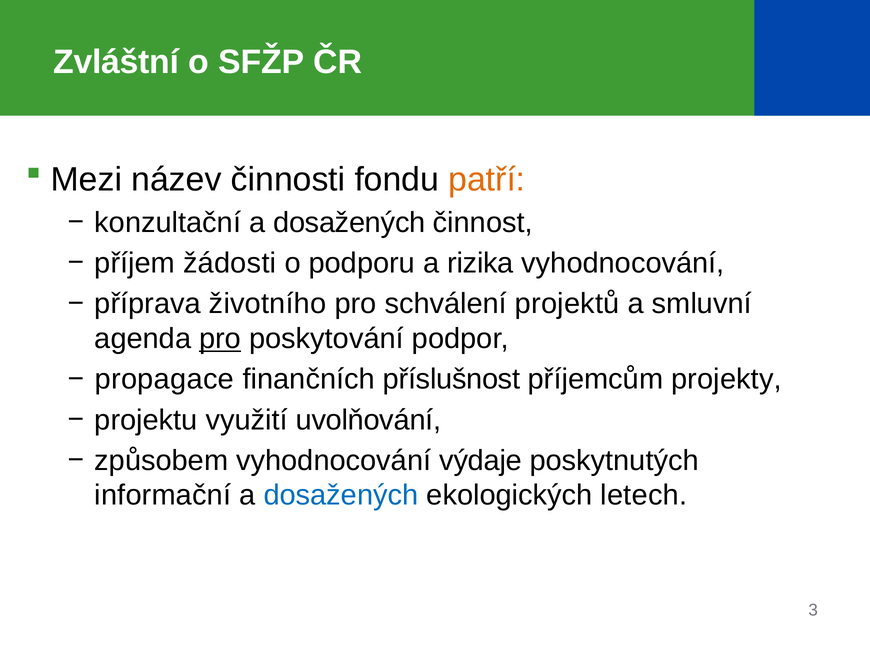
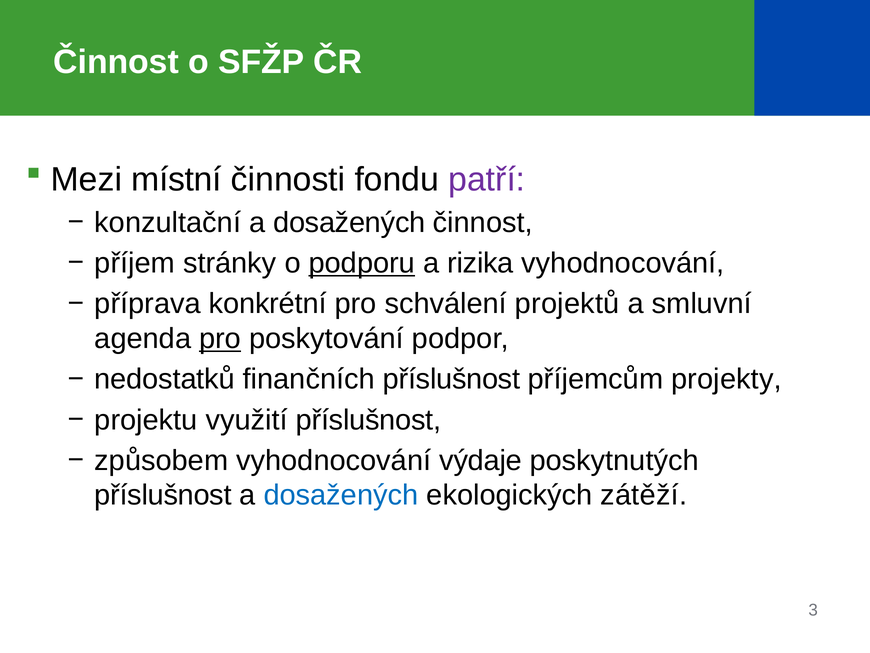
Zvláštní: Zvláštní -> Činnost (116, 62)
název: název -> místní (177, 179)
patří colour: orange -> purple (487, 179)
žádosti: žádosti -> stránky (230, 263)
podporu underline: none -> present (362, 263)
životního: životního -> konkrétní (268, 304)
propagace: propagace -> nedostatků (165, 379)
využití uvolňování: uvolňování -> příslušnost (368, 420)
informační: informační -> příslušnost (163, 495)
letech: letech -> zátěží (644, 495)
